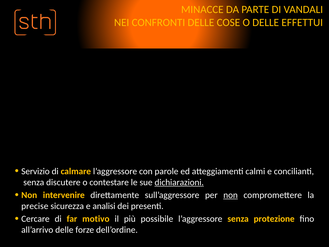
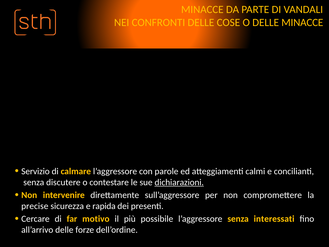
DELLE EFFETTUI: EFFETTUI -> MINACCE (302, 23)
non underline: present -> none (231, 195)
analisi: analisi -> rapida (104, 206)
protezione: protezione -> interessati (274, 219)
